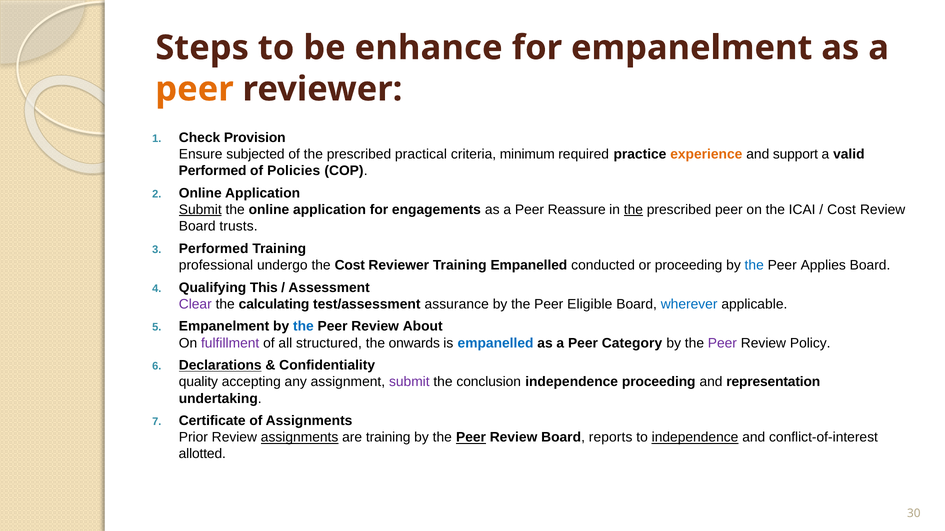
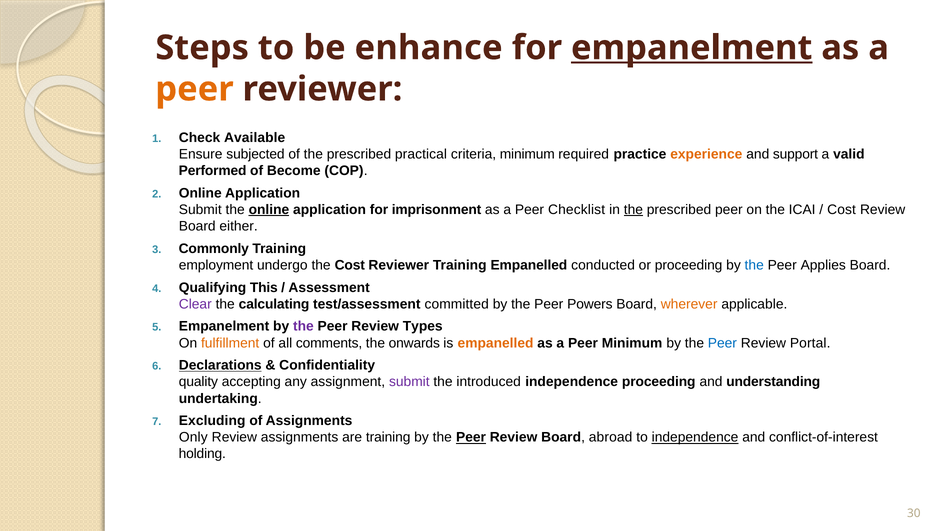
empanelment underline: none -> present (692, 48)
Provision: Provision -> Available (255, 138)
Policies: Policies -> Become (294, 171)
Submit underline: present -> none (200, 210)
online underline: none -> present (269, 210)
engagements: engagements -> imprisonment (437, 210)
Reassure: Reassure -> Checklist (577, 210)
trusts: trusts -> either (239, 226)
Performed: Performed -> Commonly (214, 249)
professional: professional -> employment (216, 265)
assurance: assurance -> committed (457, 304)
Eligible: Eligible -> Powers (590, 304)
wherever colour: blue -> orange (689, 304)
the colour: blue -> purple (303, 327)
About: About -> Types (423, 327)
fulfillment colour: purple -> orange (230, 343)
structured: structured -> comments (329, 343)
empanelled colour: blue -> orange (496, 343)
Peer Category: Category -> Minimum (632, 343)
Peer colour: purple -> blue (722, 343)
Policy: Policy -> Portal (810, 343)
conclusion: conclusion -> introduced (489, 382)
representation: representation -> understanding (773, 382)
Certificate: Certificate -> Excluding (212, 421)
Prior: Prior -> Only (193, 438)
assignments underline: present -> none (300, 438)
reports: reports -> abroad (611, 438)
allotted: allotted -> holding (202, 454)
